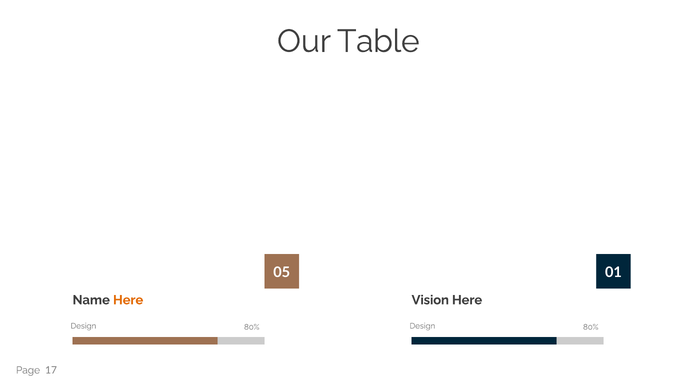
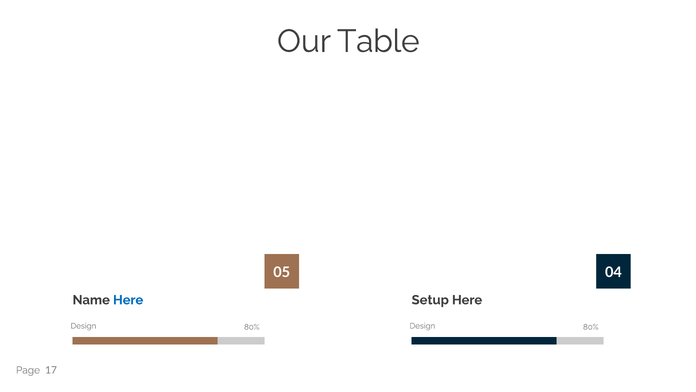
01: 01 -> 04 (613, 272)
Here colour: orange -> blue (128, 300)
Vision: Vision -> Setup (430, 300)
